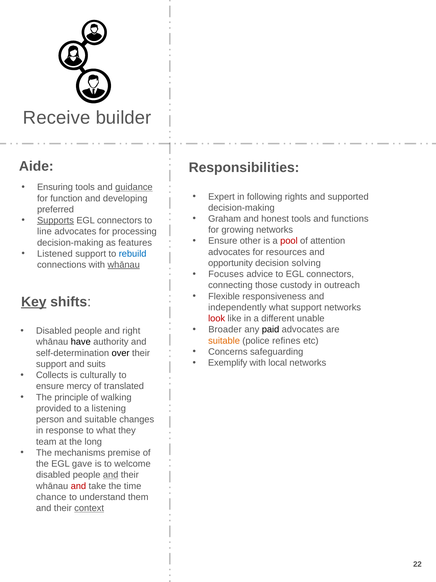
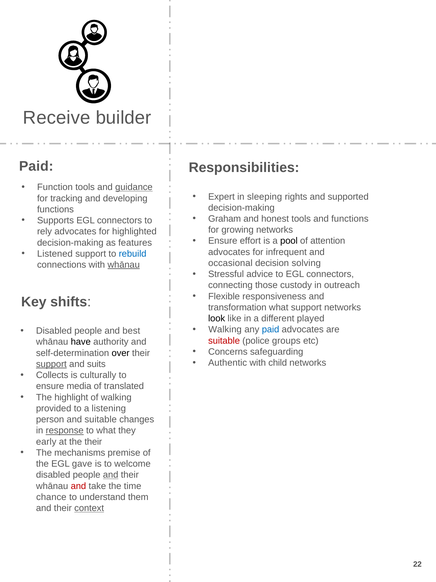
Aide: Aide -> Paid (36, 166)
Ensuring: Ensuring -> Function (55, 187)
following: following -> sleeping (265, 196)
function: function -> tracking (66, 198)
preferred: preferred -> functions (55, 209)
Supports underline: present -> none (55, 220)
line: line -> rely (44, 231)
processing: processing -> highlighted (134, 231)
other: other -> effort (250, 241)
pool colour: red -> black (289, 241)
resources: resources -> infrequent (286, 252)
opportunity: opportunity -> occasional (230, 263)
Focuses: Focuses -> Stressful (226, 274)
Key underline: present -> none (34, 302)
independently: independently -> transformation (237, 307)
look colour: red -> black (217, 318)
unable: unable -> played (311, 318)
Broader: Broader -> Walking (225, 329)
paid colour: black -> blue (271, 329)
right: right -> best (131, 330)
suitable colour: orange -> red (224, 340)
refines: refines -> groups (286, 340)
Exemplify: Exemplify -> Authentic (228, 362)
local: local -> child (278, 362)
support underline: none -> present (51, 364)
mercy: mercy -> media (79, 386)
principle: principle -> highlight (71, 397)
response underline: none -> present (65, 430)
team: team -> early (46, 441)
the long: long -> their (93, 441)
